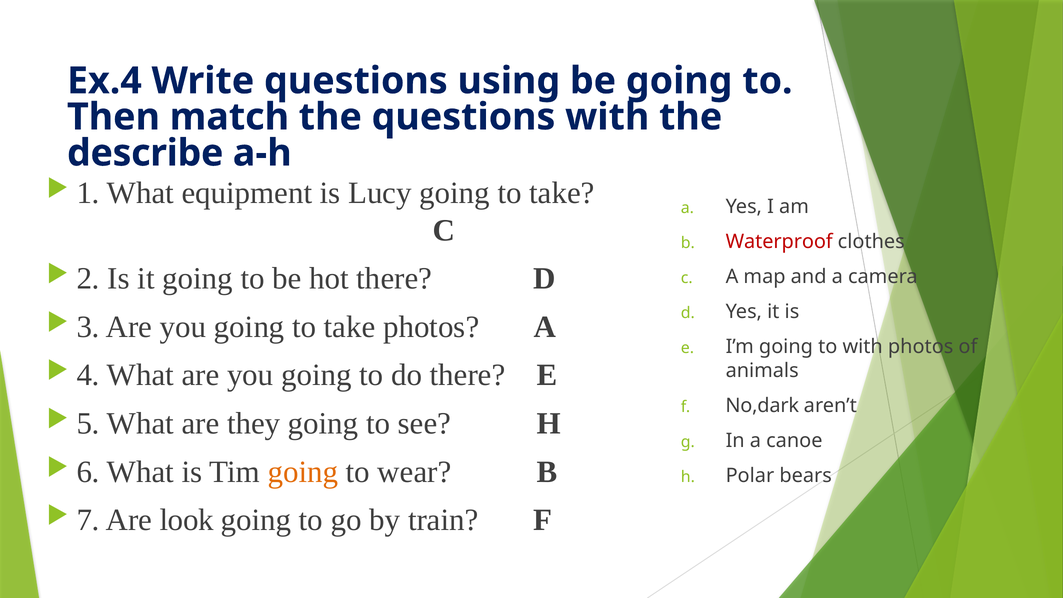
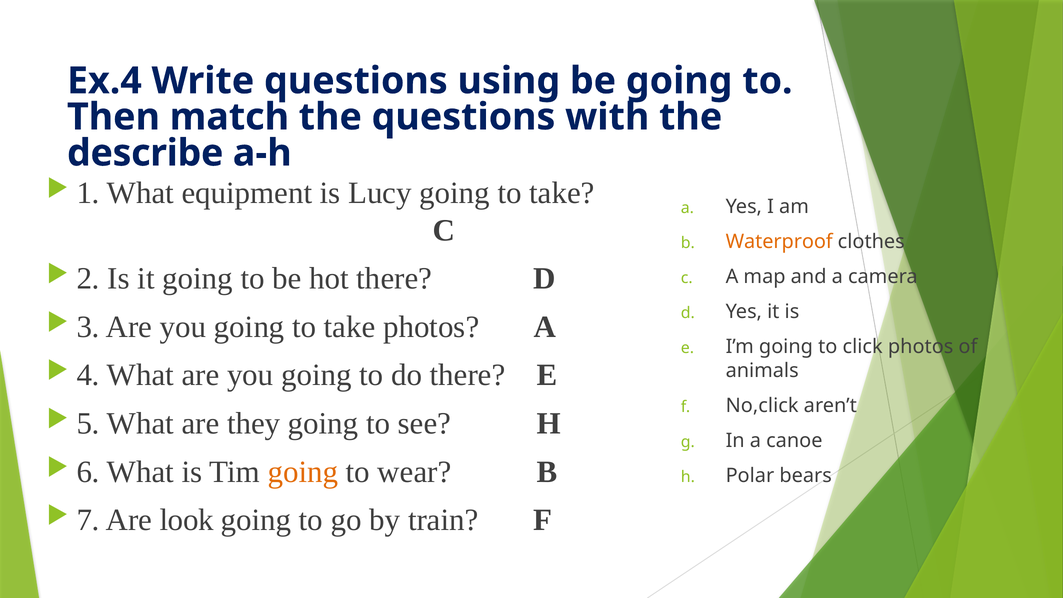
Waterproof colour: red -> orange (779, 242)
to with: with -> click (863, 347)
No,dark: No,dark -> No,click (762, 406)
